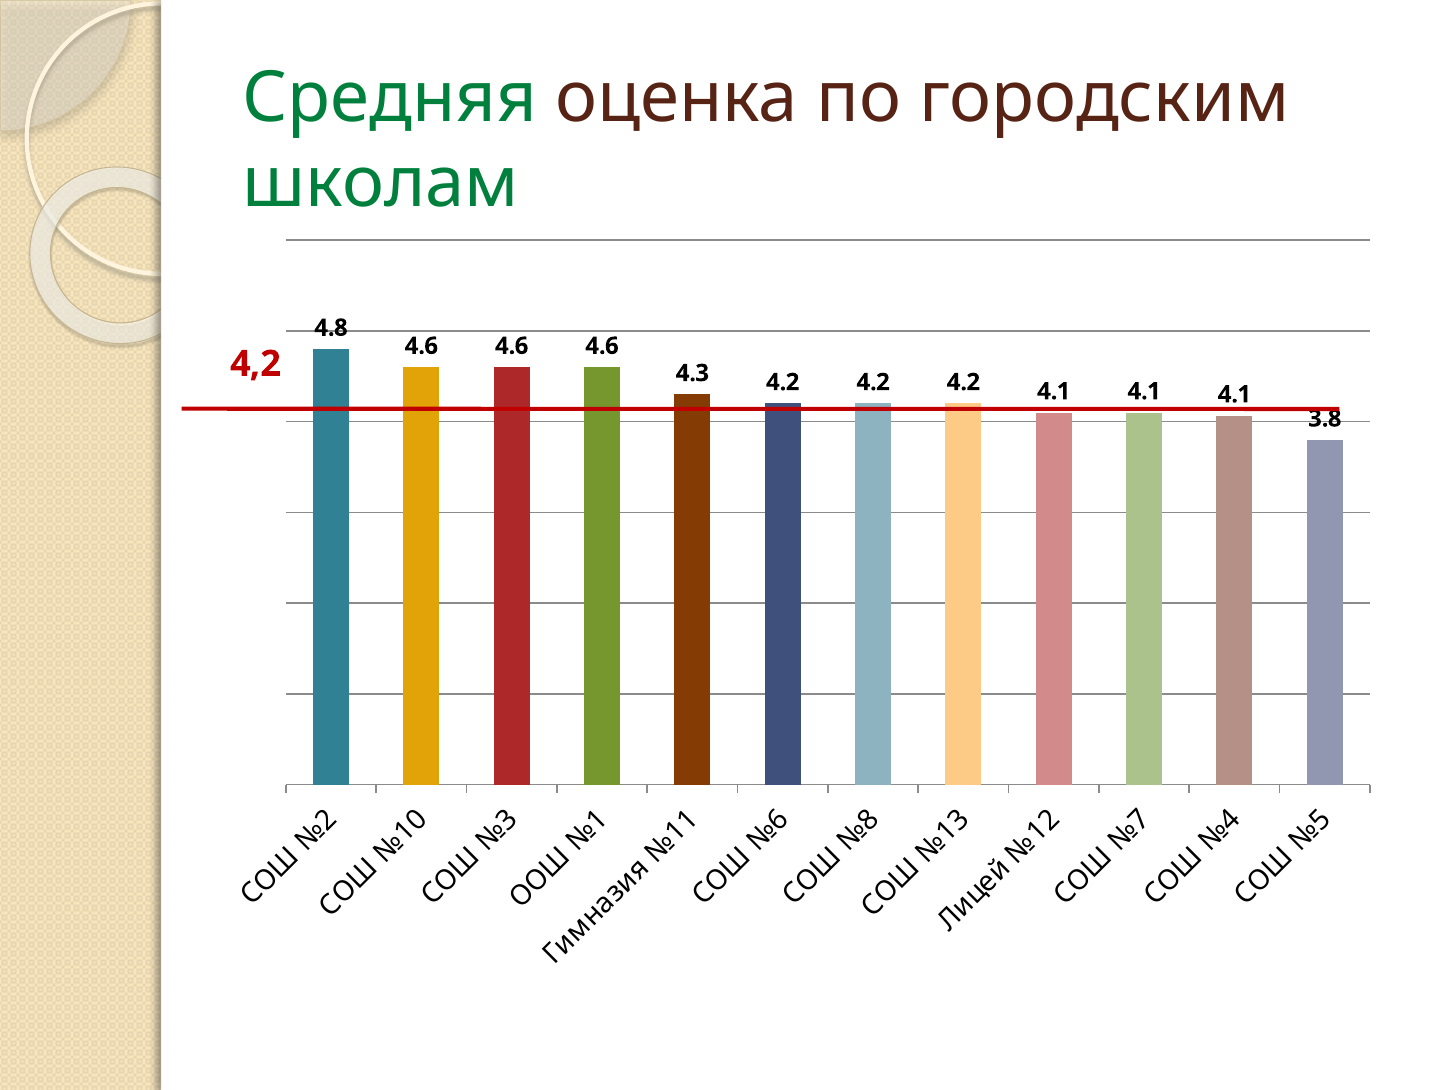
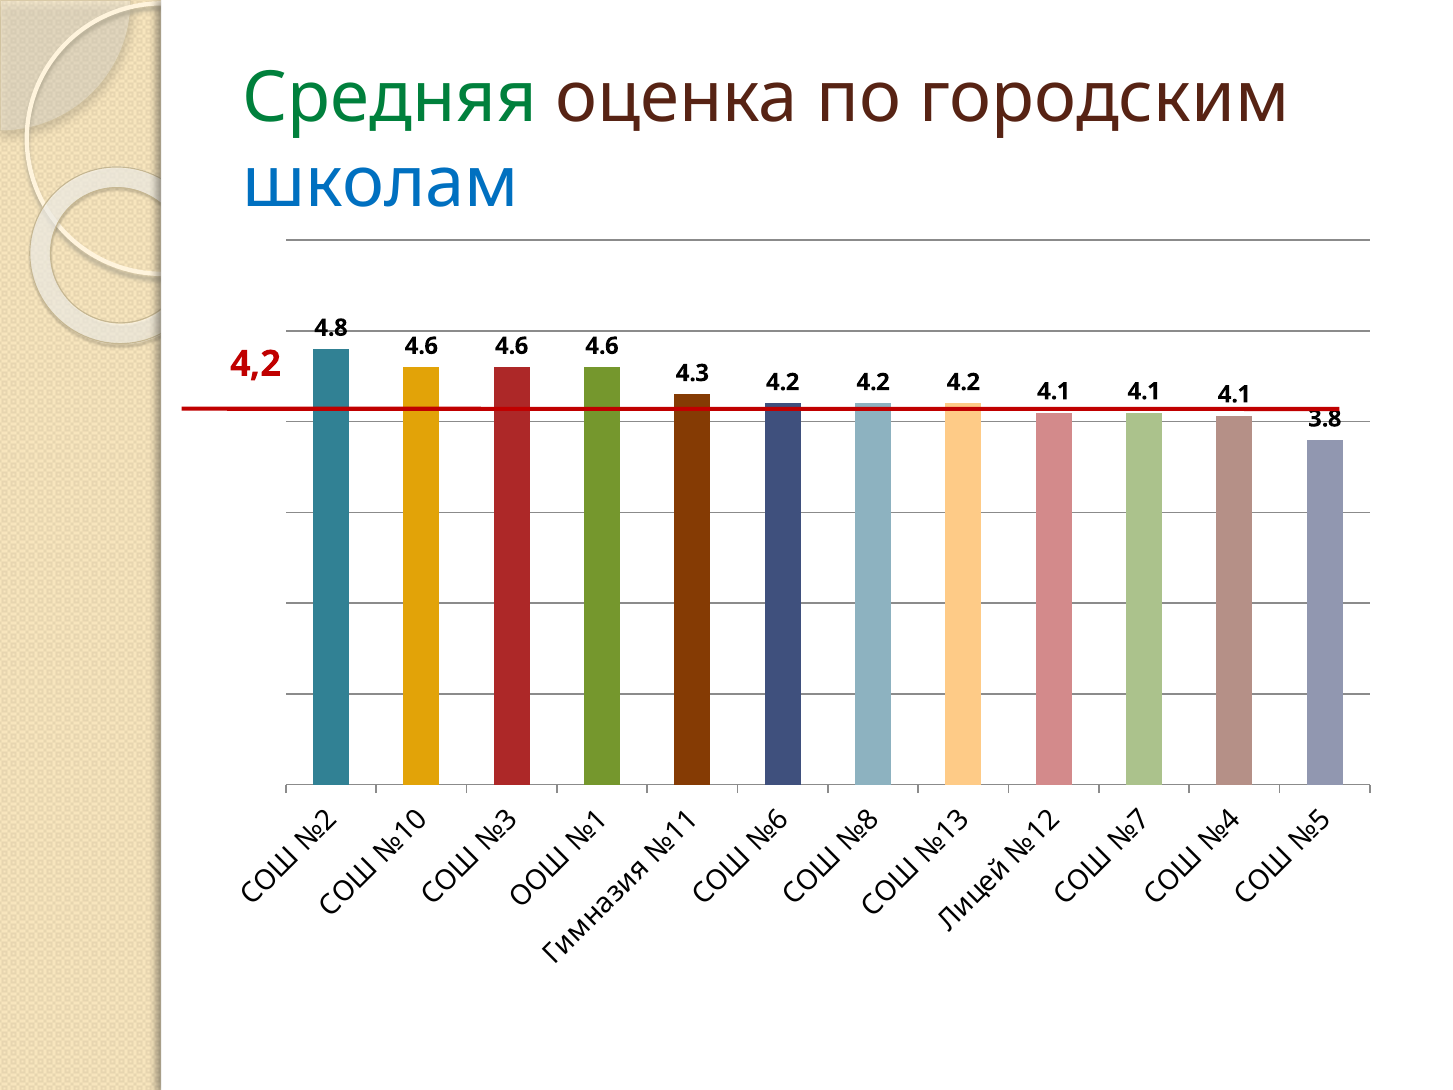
школам colour: green -> blue (381, 183)
